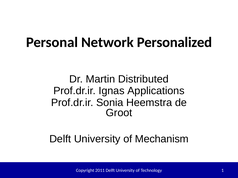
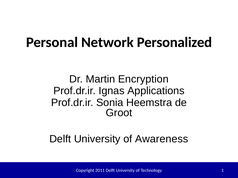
Distributed: Distributed -> Encryption (143, 79)
Mechanism: Mechanism -> Awareness (162, 139)
